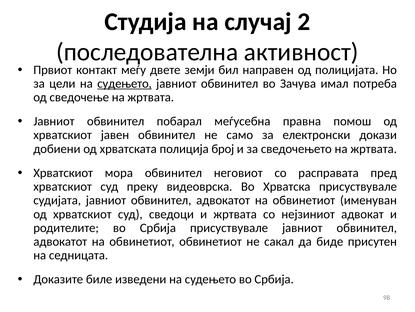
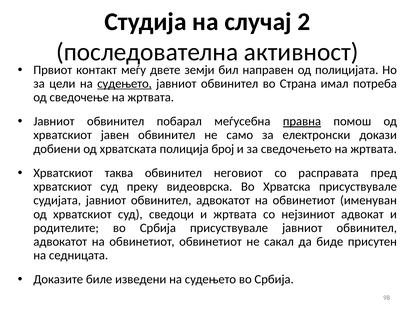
Зачува: Зачува -> Страна (298, 83)
правна underline: none -> present (302, 121)
мора: мора -> таква (119, 173)
